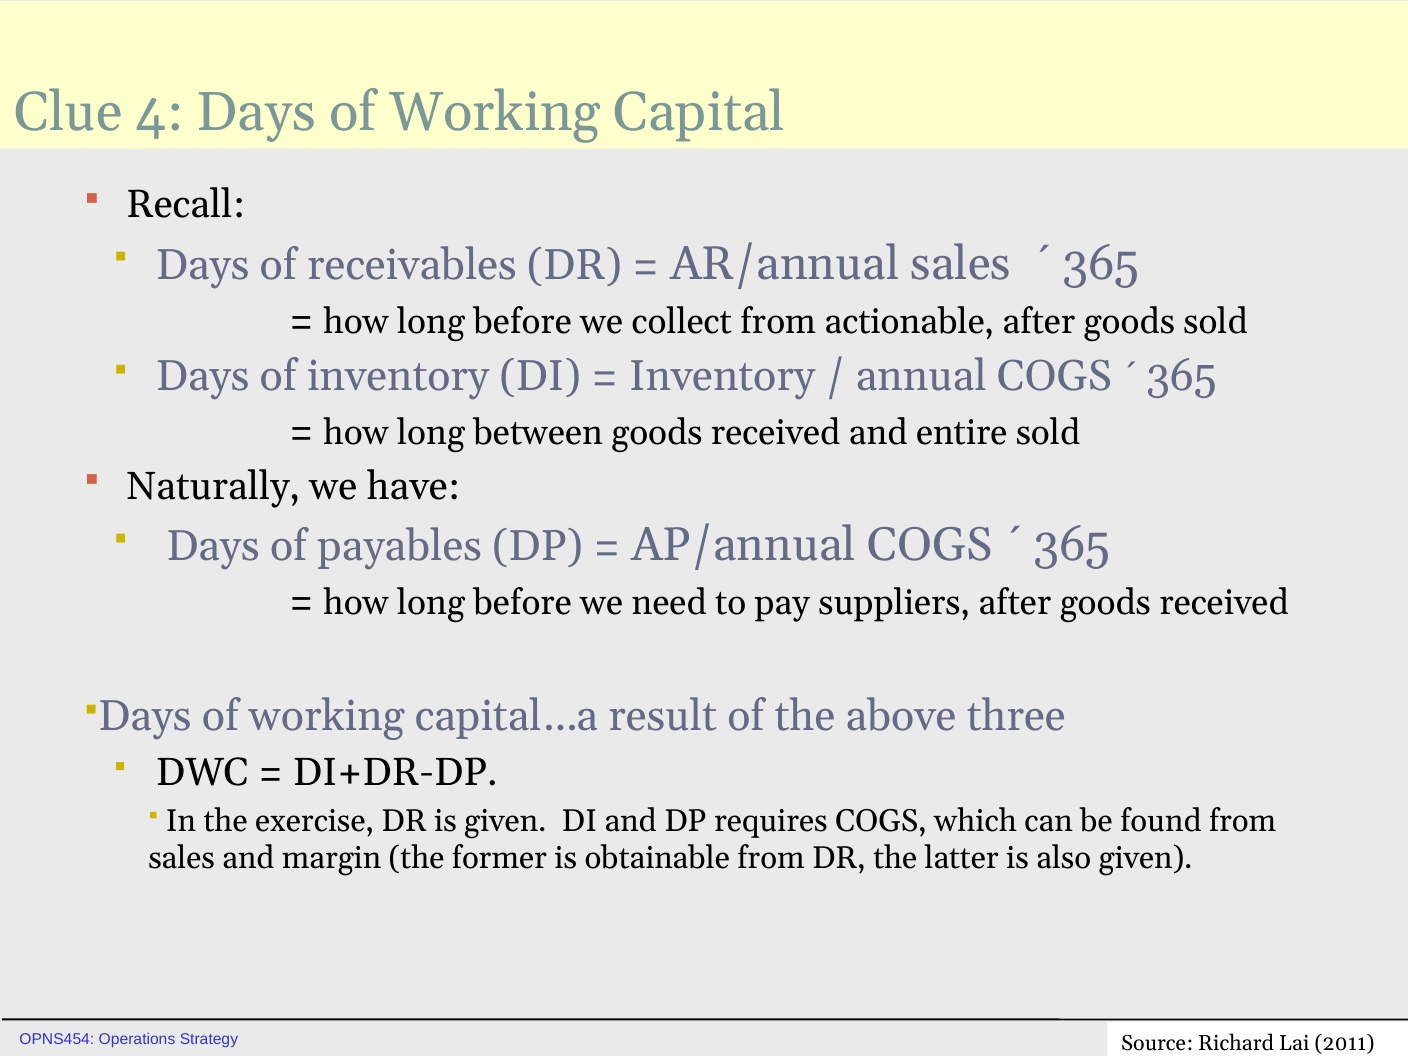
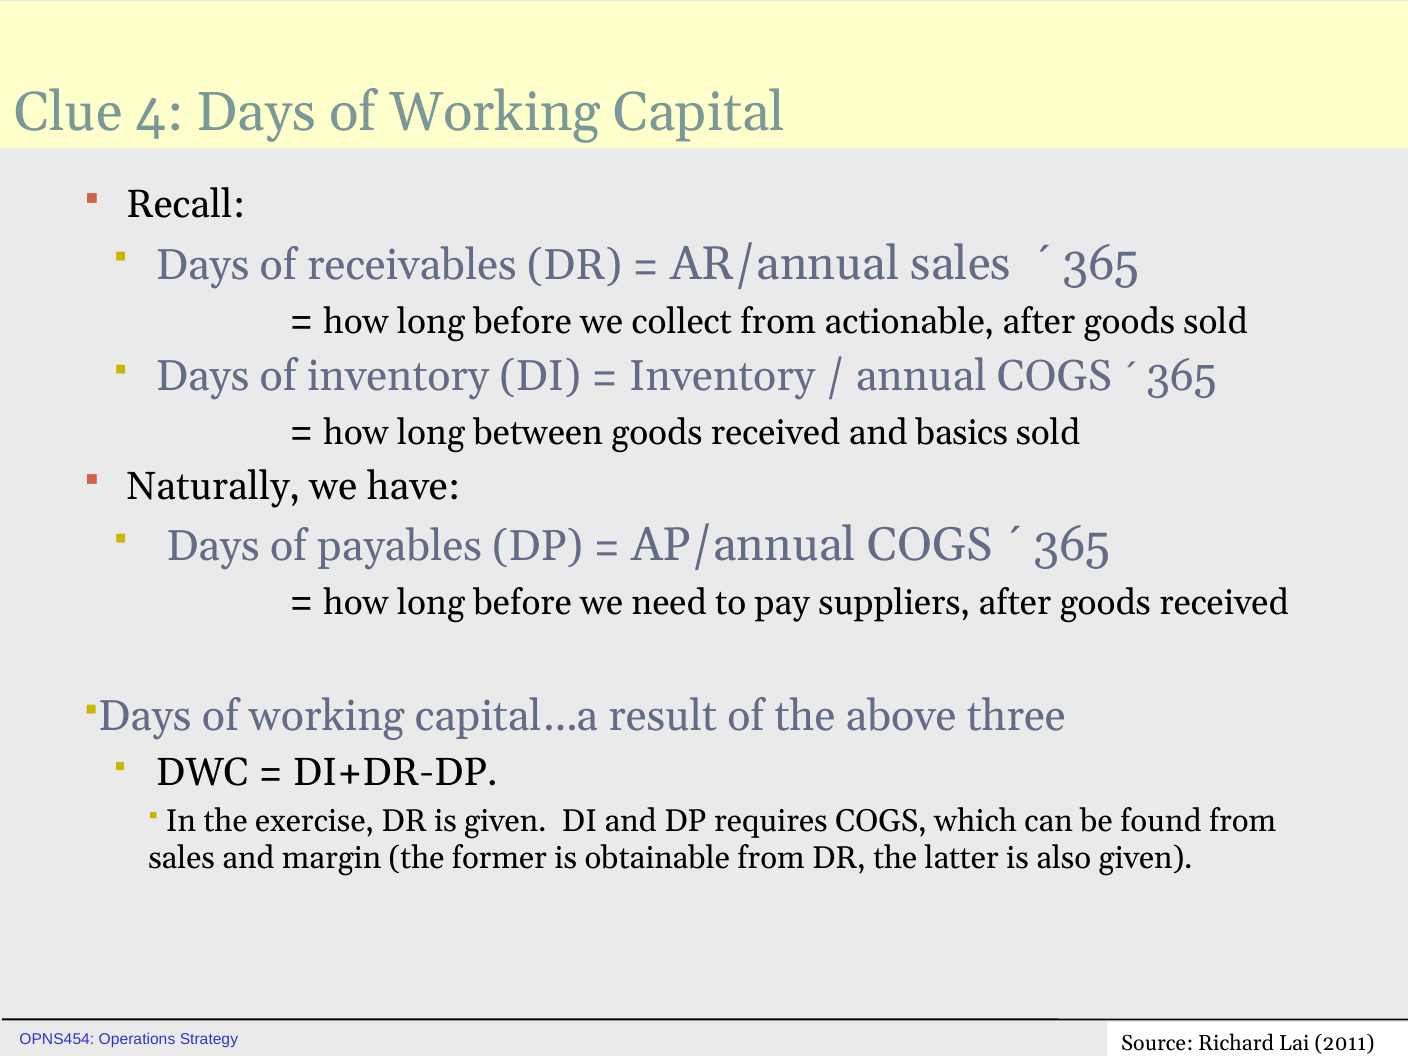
entire: entire -> basics (962, 432)
